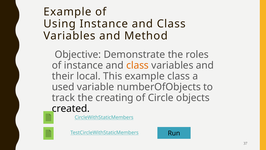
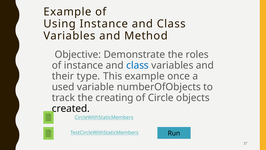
class colour: orange -> blue (138, 65)
local: local -> type (88, 76)
example class: class -> once (179, 76)
